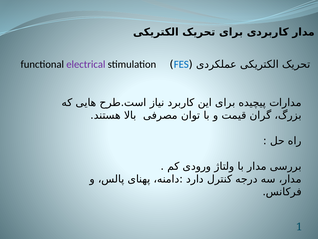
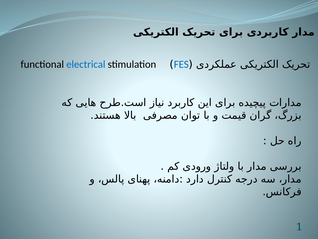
electrical colour: purple -> blue (86, 64)
